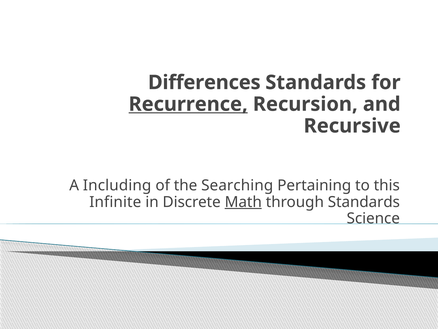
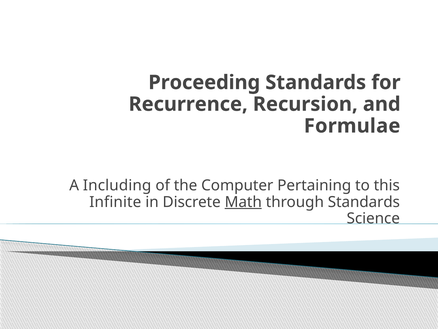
Differences: Differences -> Proceeding (204, 82)
Recurrence underline: present -> none (188, 104)
Recursive: Recursive -> Formulae (352, 126)
Searching: Searching -> Computer (237, 185)
